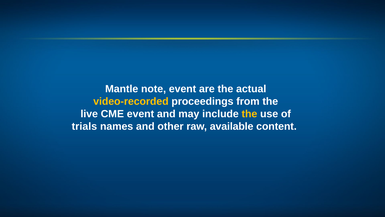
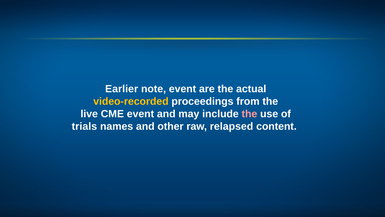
Mantle: Mantle -> Earlier (122, 89)
the colour: yellow -> pink (249, 114)
available: available -> relapsed (232, 126)
